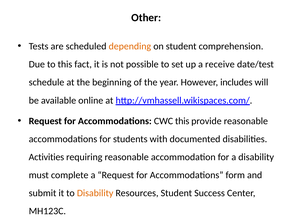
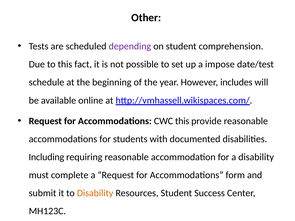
depending colour: orange -> purple (130, 46)
receive: receive -> impose (220, 64)
Activities: Activities -> Including (46, 157)
